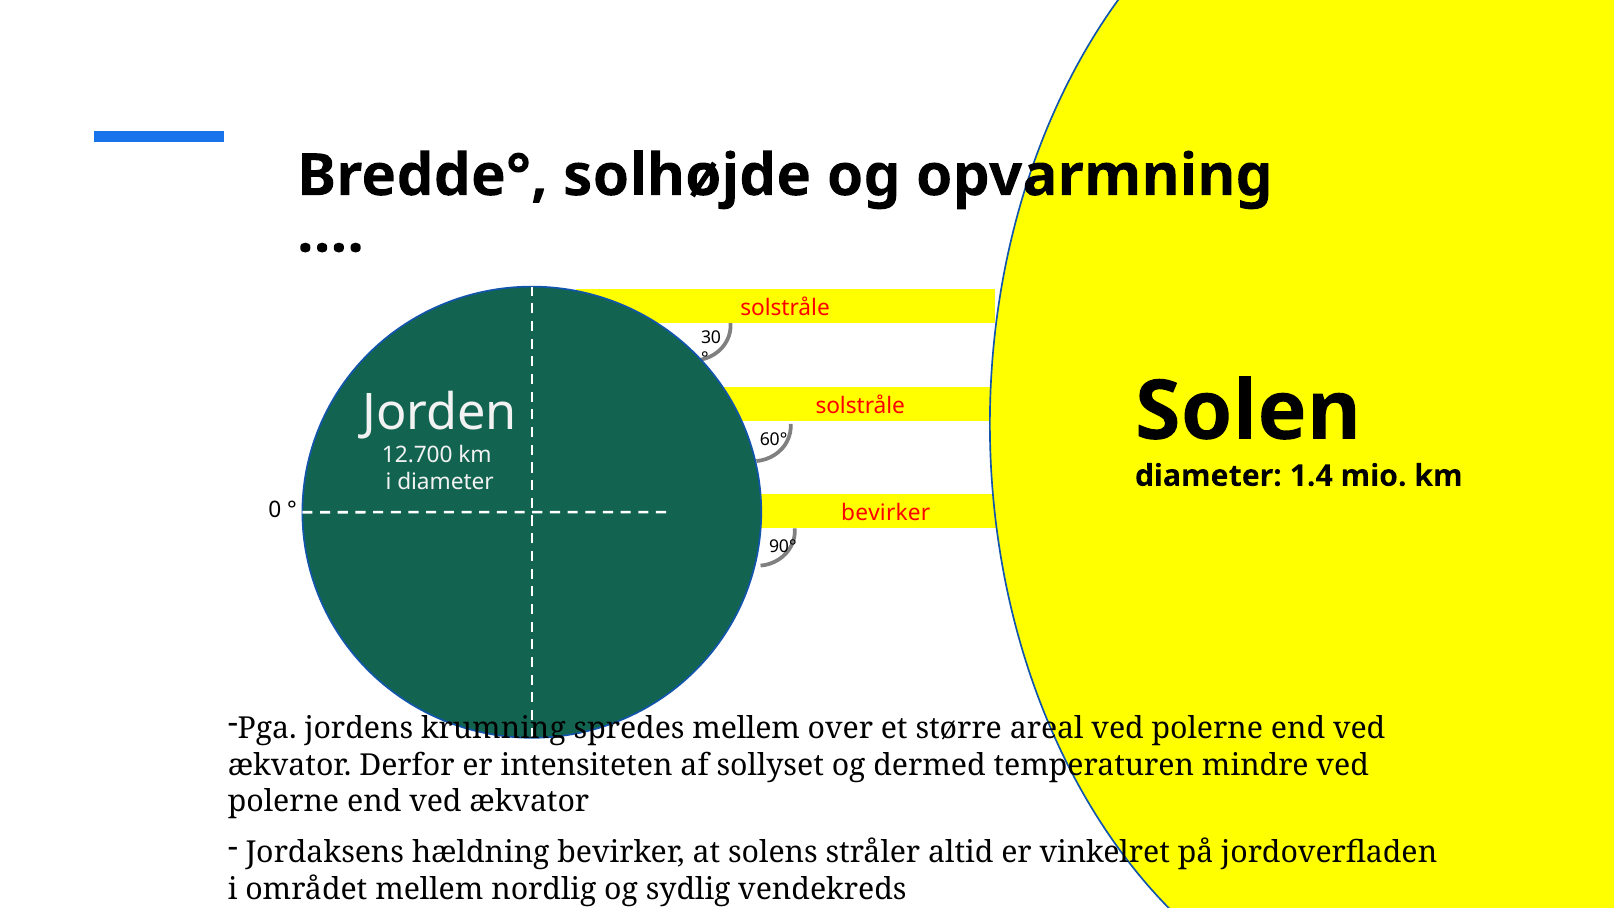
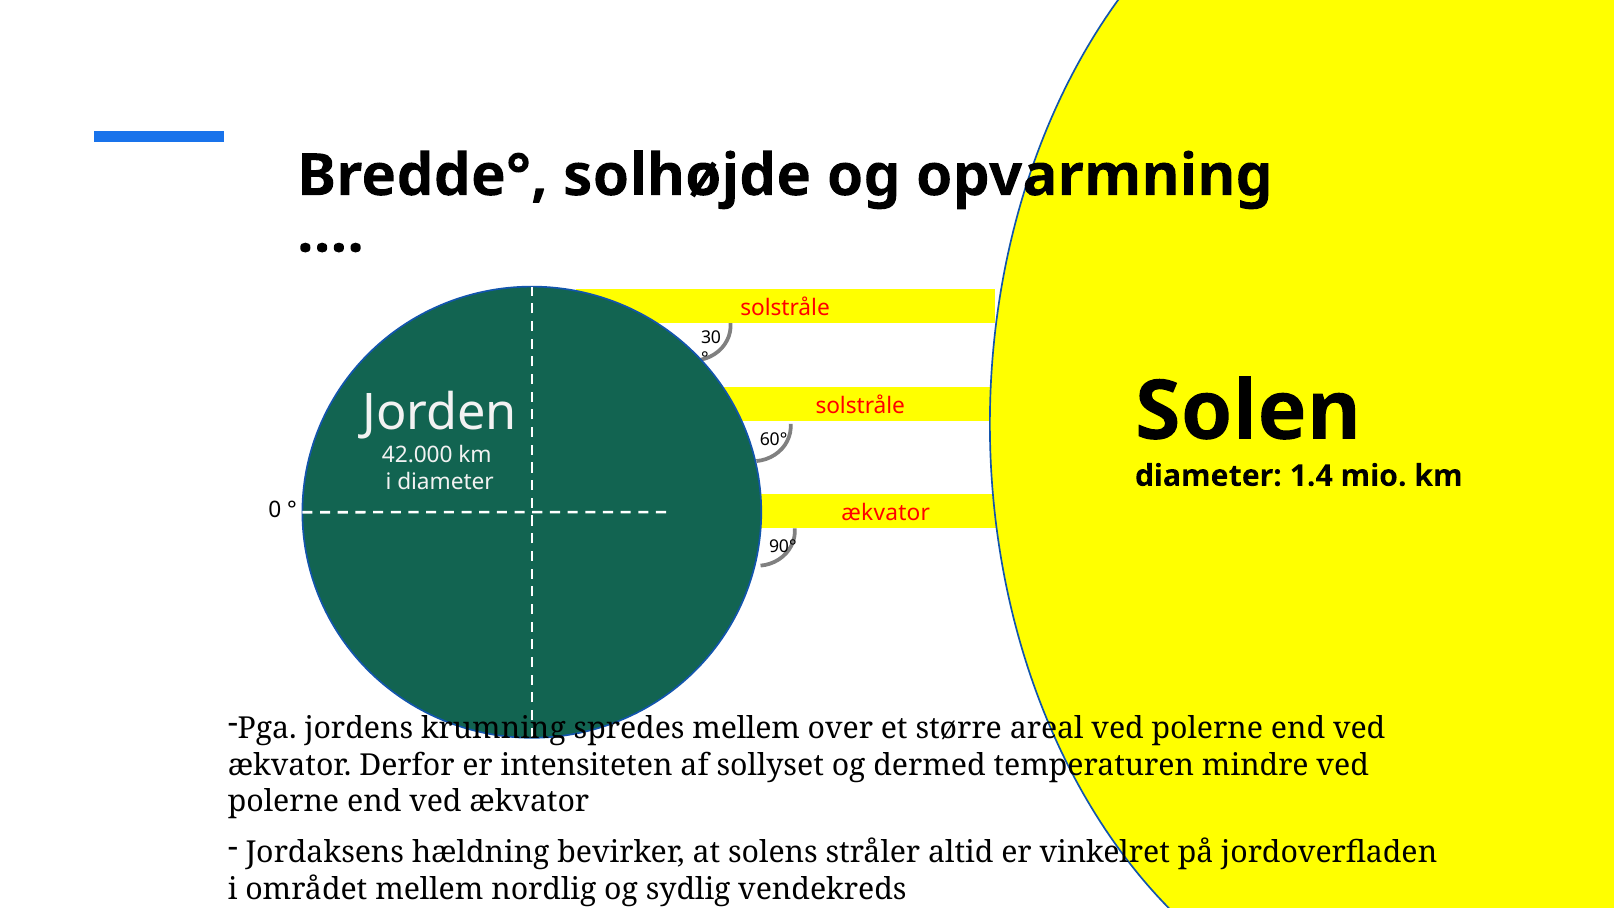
12.700: 12.700 -> 42.000 (417, 455)
bevirker: bevirker -> ækvator (886, 513)
